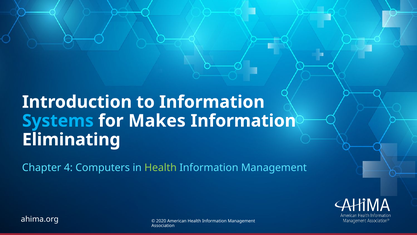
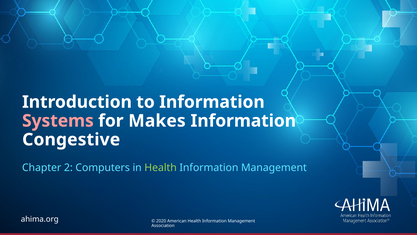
Systems colour: light blue -> pink (58, 121)
Eliminating: Eliminating -> Congestive (71, 139)
4: 4 -> 2 (68, 167)
